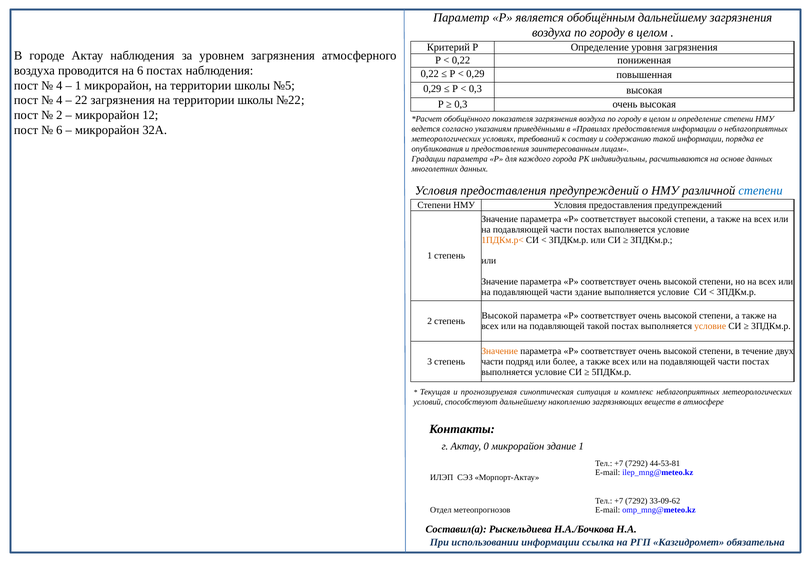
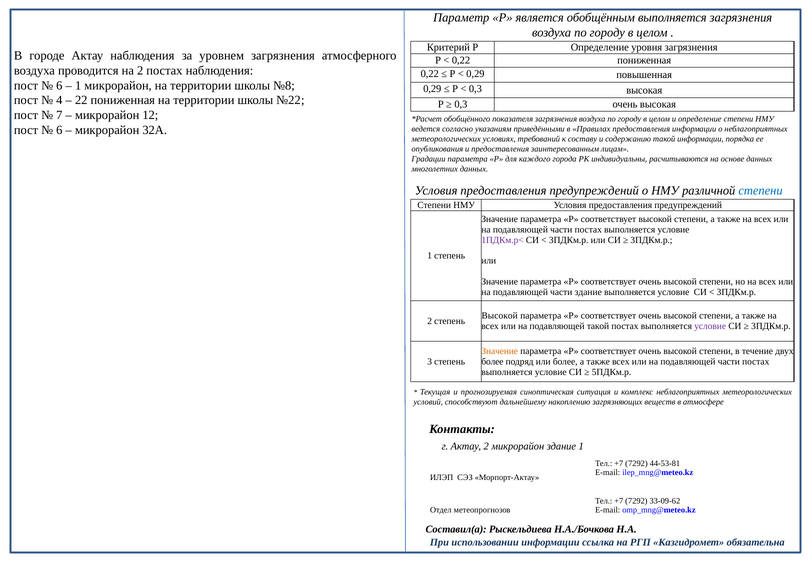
обобщённым дальнейшему: дальнейшему -> выполняется (672, 18)
на 6: 6 -> 2 (140, 70)
4: 4 -> 6 (59, 85)
№5: №5 -> №8 (284, 85)
22 загрязнения: загрязнения -> пониженная (123, 100)
2: 2 -> 7 (59, 115)
1ПДКм.р< colour: orange -> purple (503, 240)
условие colour: orange -> purple (710, 326)
части: части -> более (492, 361)
Актау 0: 0 -> 2 (486, 446)
